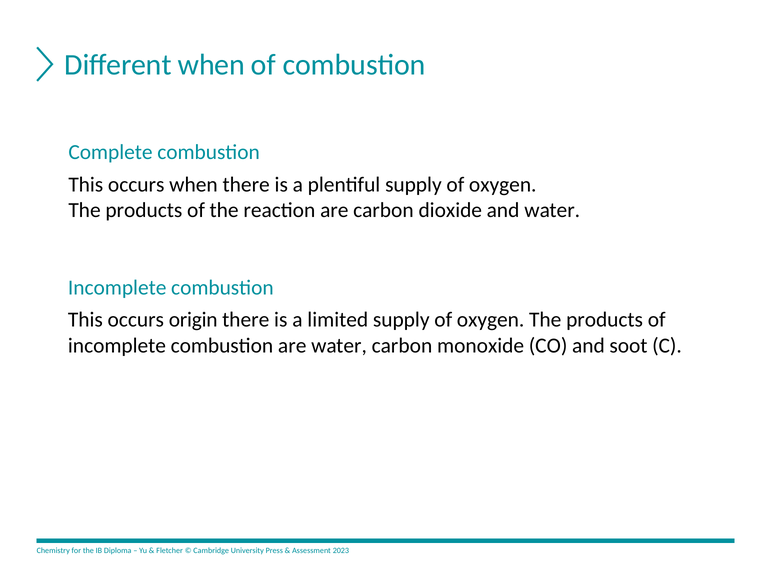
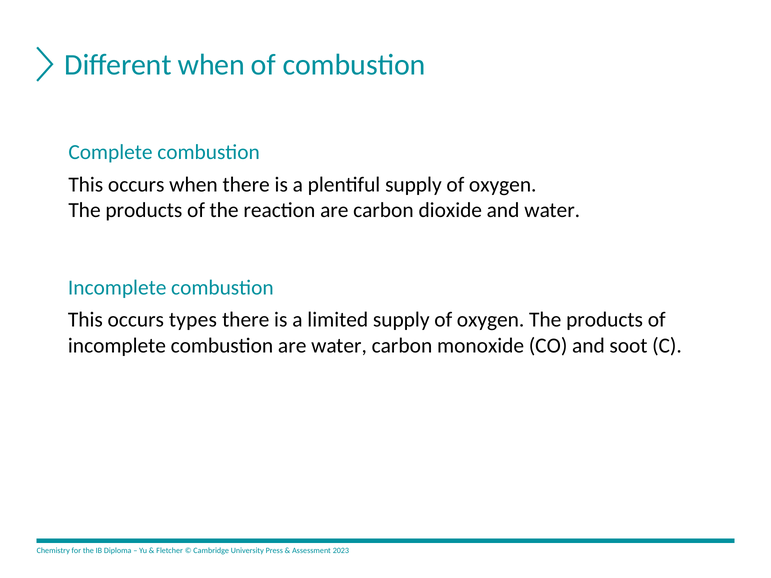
origin: origin -> types (193, 320)
